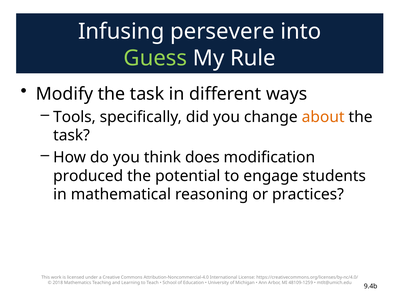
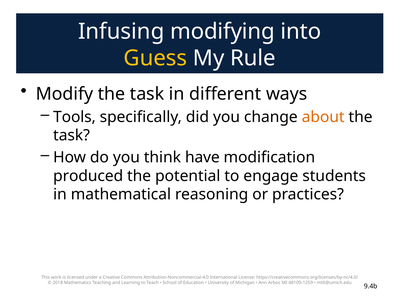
persevere: persevere -> modifying (222, 32)
Guess colour: light green -> yellow (155, 58)
does: does -> have (202, 157)
